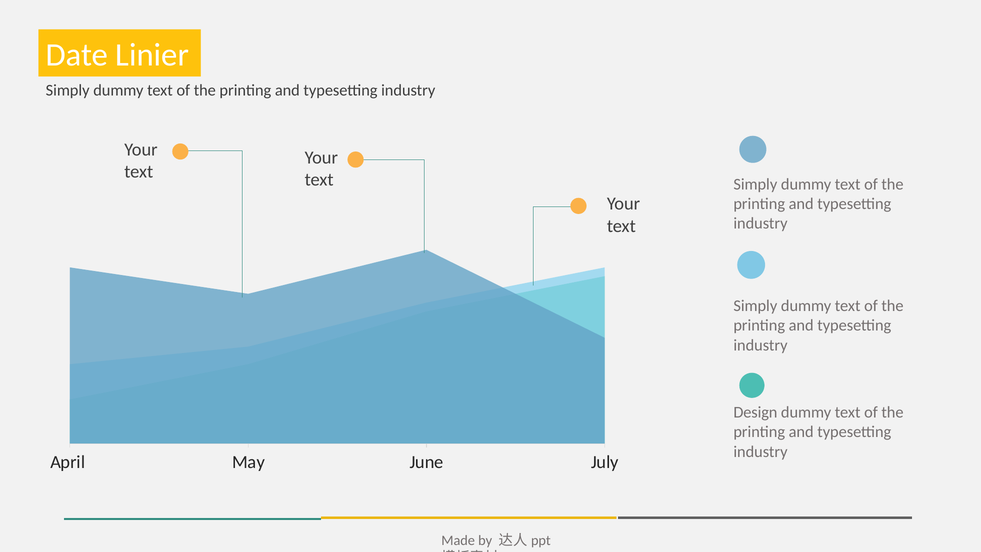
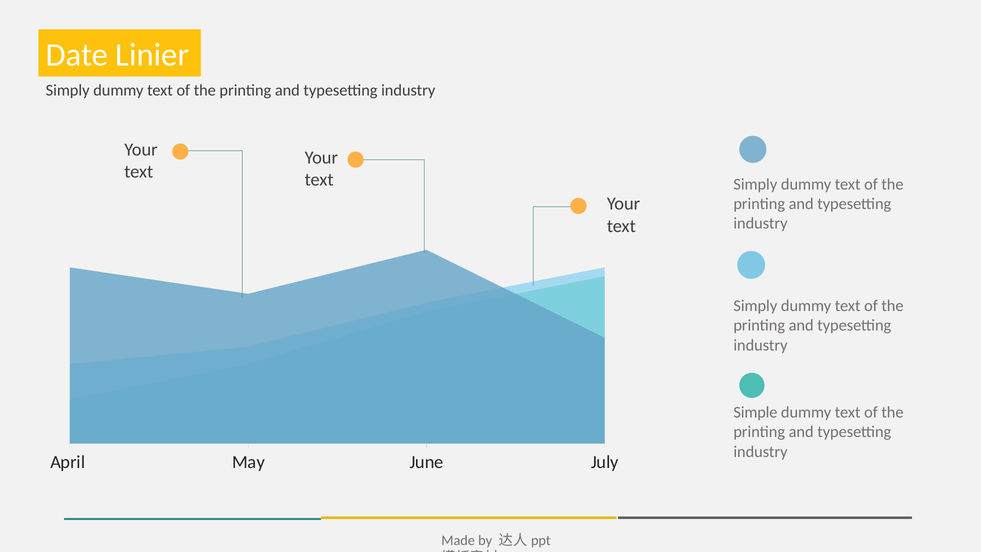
Design: Design -> Simple (755, 412)
